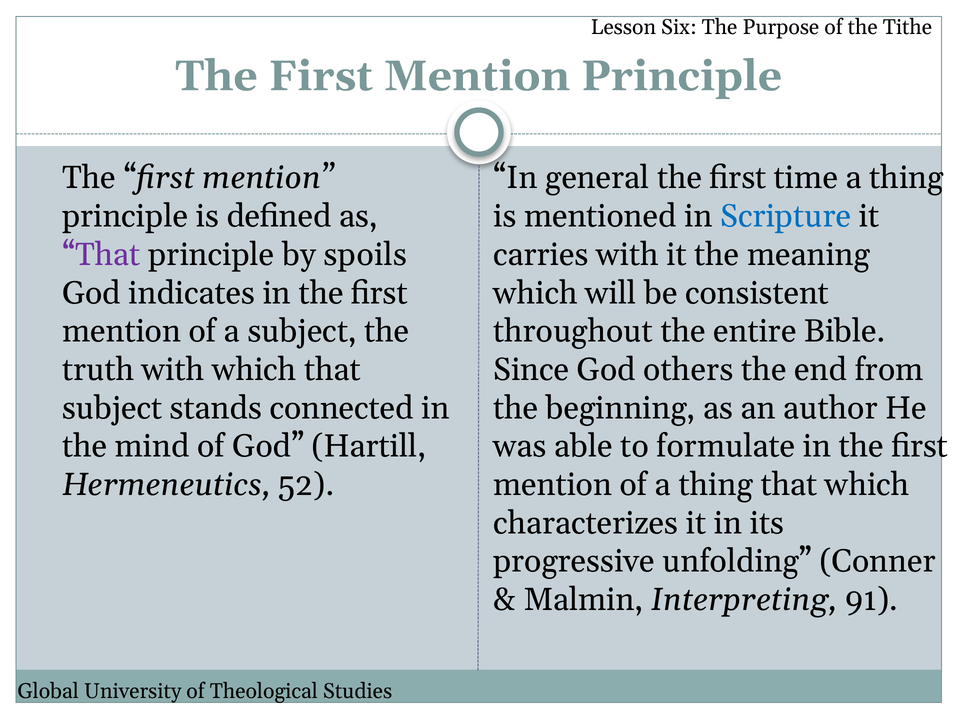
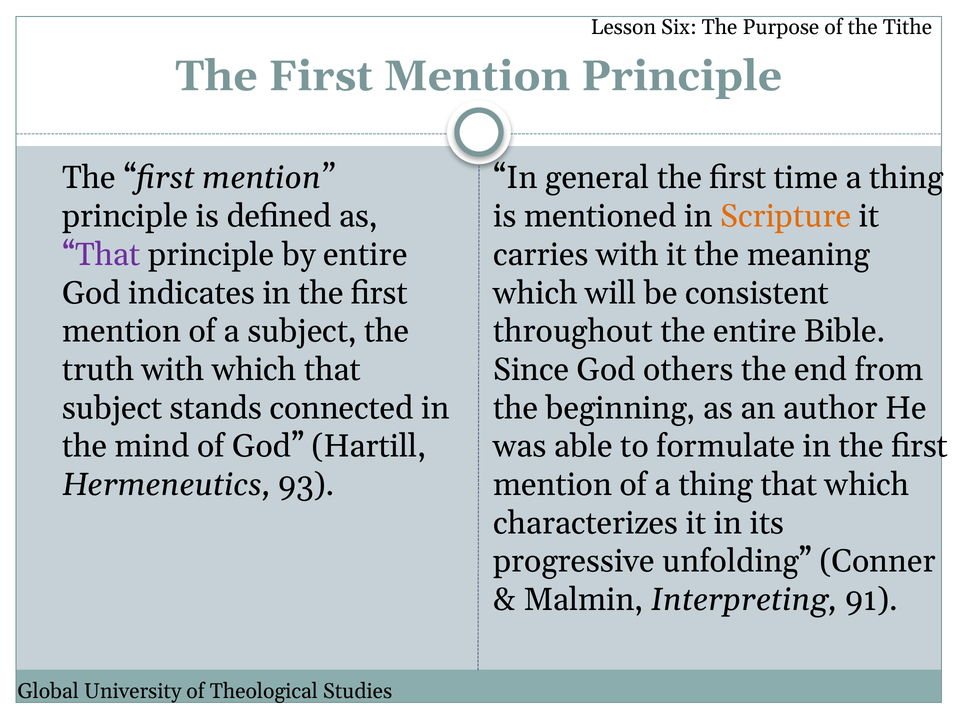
Scripture colour: blue -> orange (786, 216)
by spoils: spoils -> entire (365, 254)
52: 52 -> 93 (306, 484)
